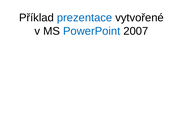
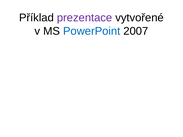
prezentace colour: blue -> purple (85, 18)
